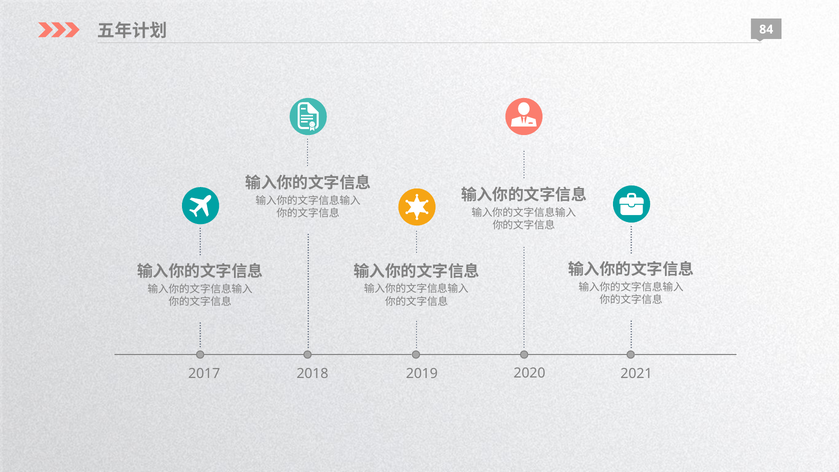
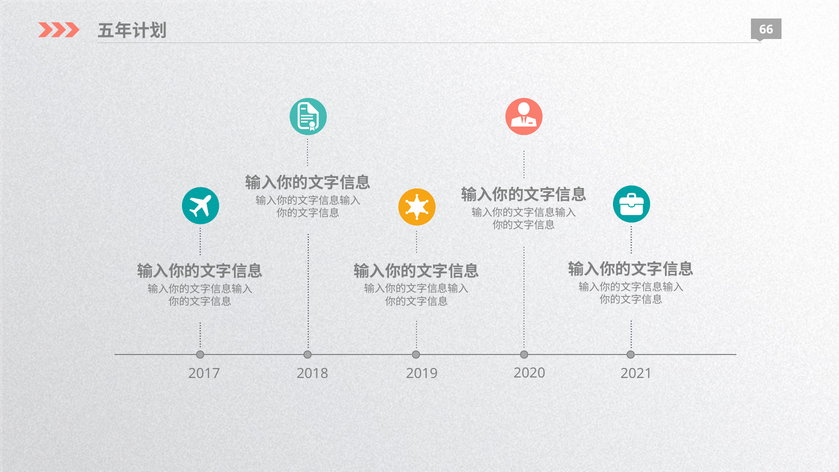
84: 84 -> 66 (766, 29)
